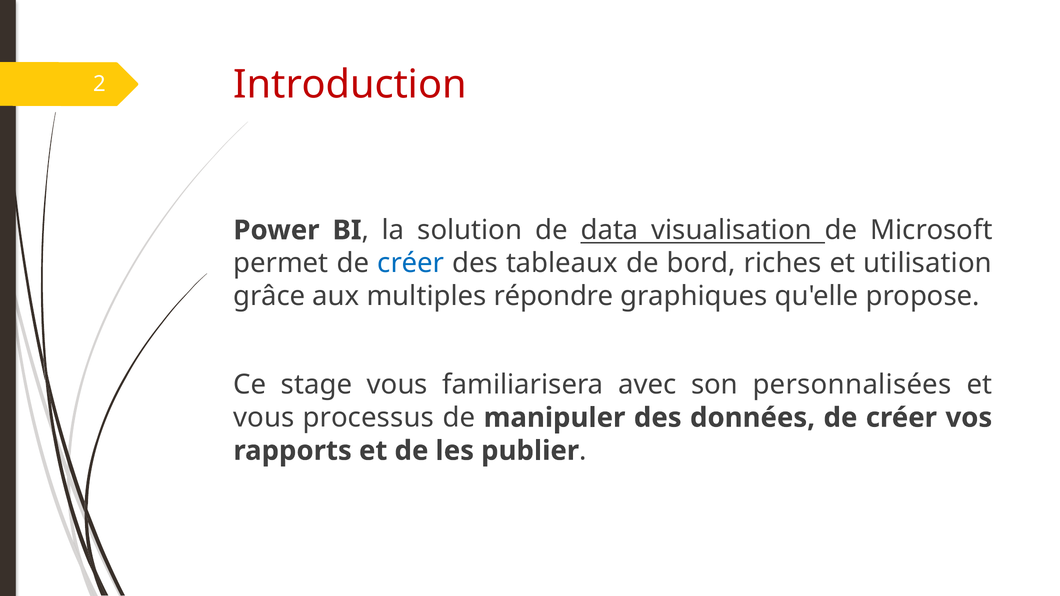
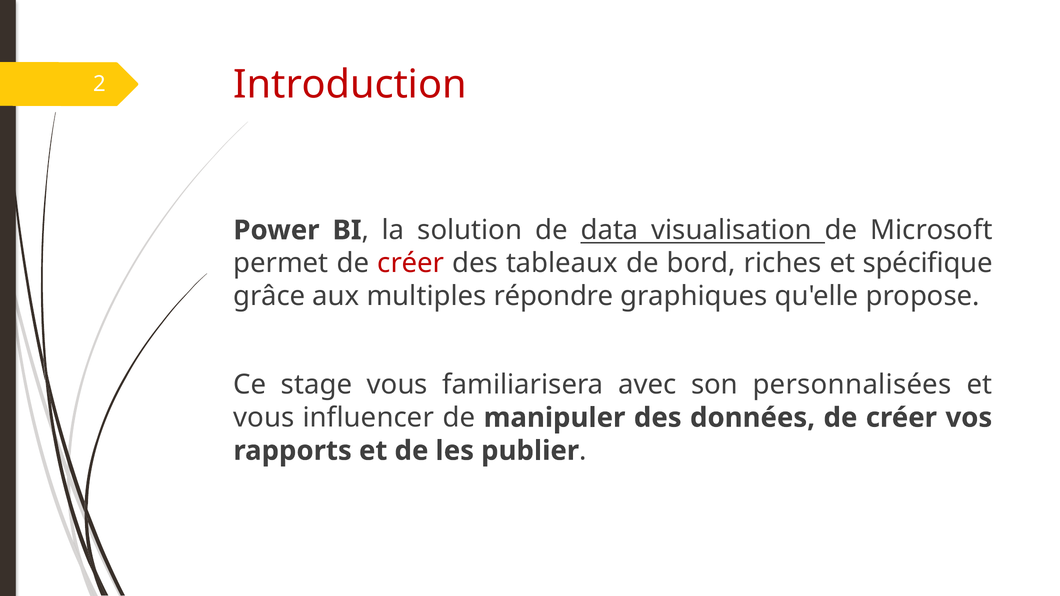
créer colour: blue -> red (411, 263)
utilisation: utilisation -> spécifique (928, 263)
processus: processus -> influencer (368, 418)
